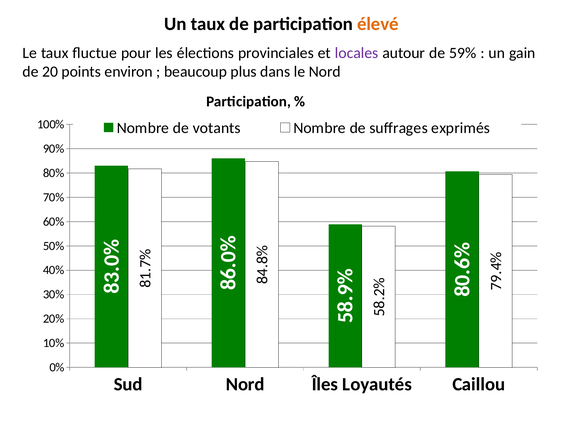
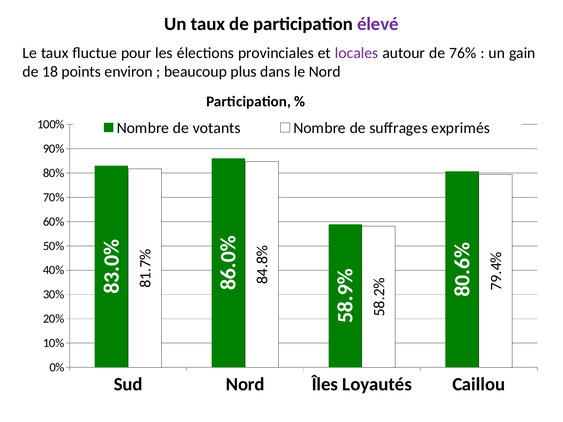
élevé colour: orange -> purple (378, 24)
59%: 59% -> 76% (463, 53)
20: 20 -> 18 (50, 72)
